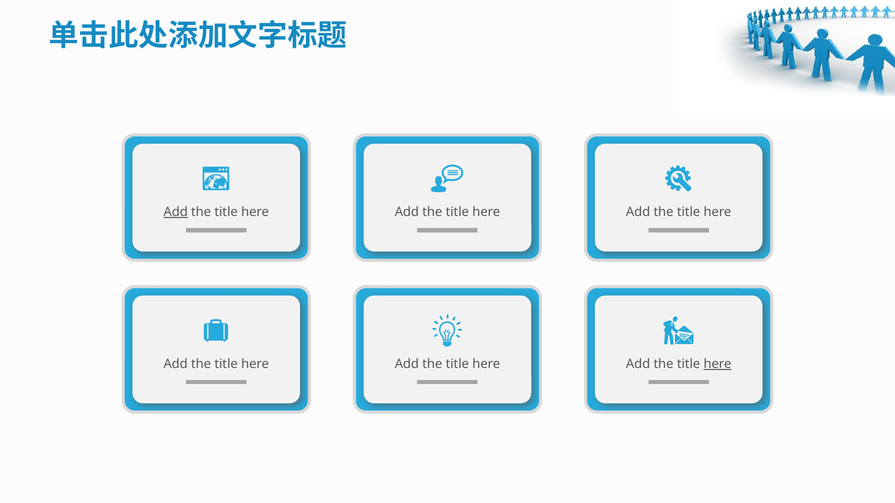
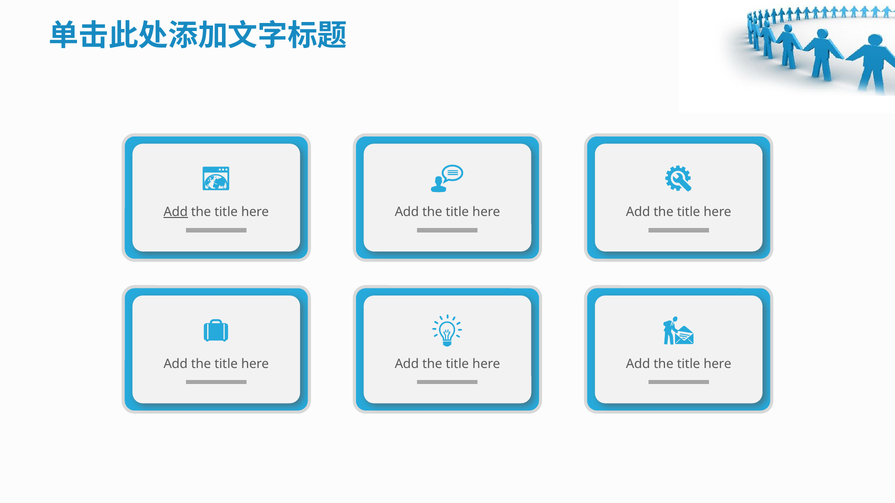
here underline: present -> none (718, 364)
